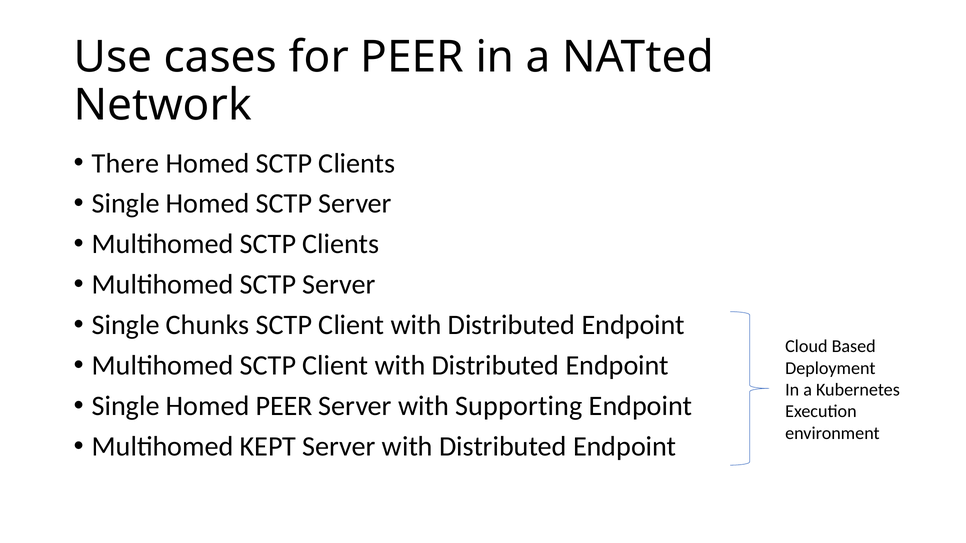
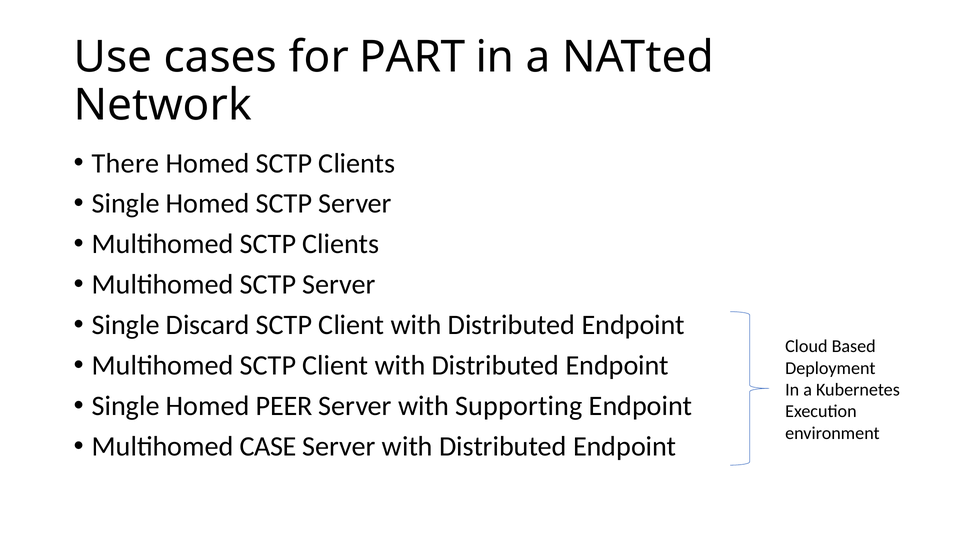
for PEER: PEER -> PART (412, 57)
Chunks: Chunks -> Discard (208, 325)
KEPT: KEPT -> CASE (268, 447)
